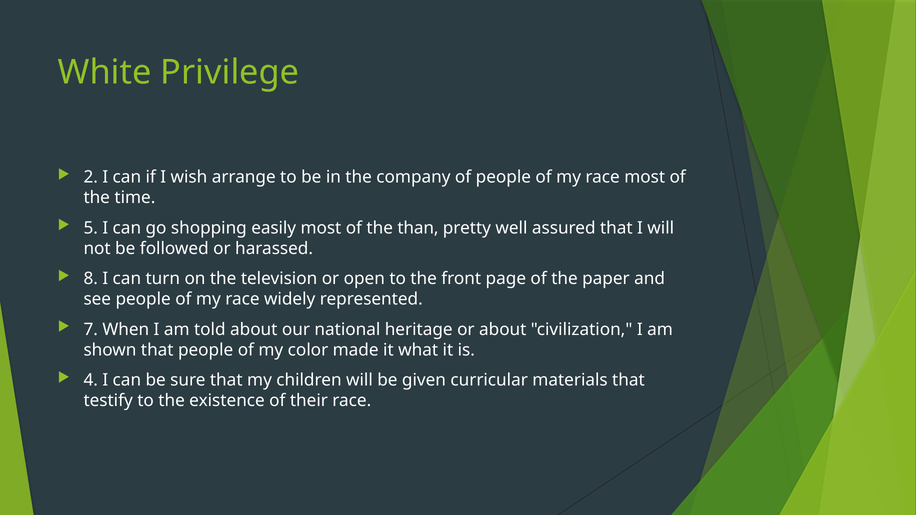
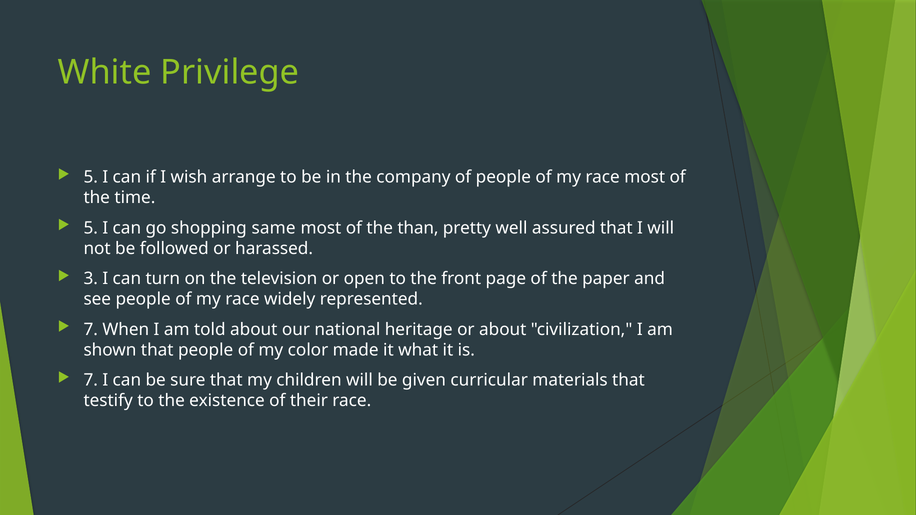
2: 2 -> 5 (91, 177)
easily: easily -> same (274, 228)
8: 8 -> 3 (91, 279)
4: 4 -> 7 (91, 380)
